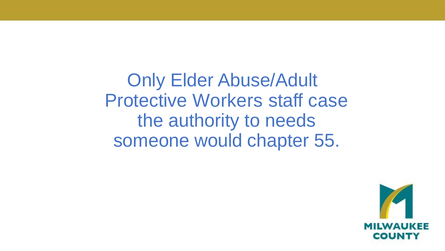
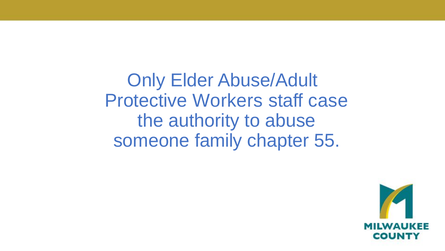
needs: needs -> abuse (290, 120)
would: would -> family (218, 140)
